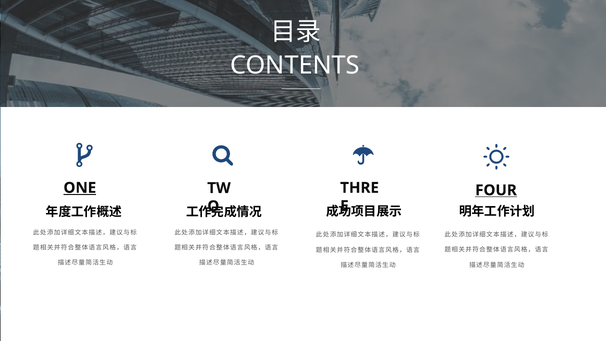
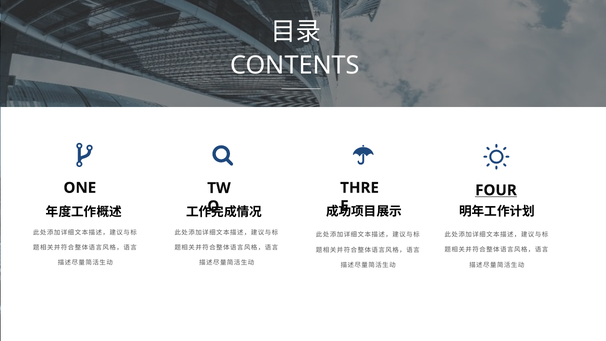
ONE underline: present -> none (80, 188)
